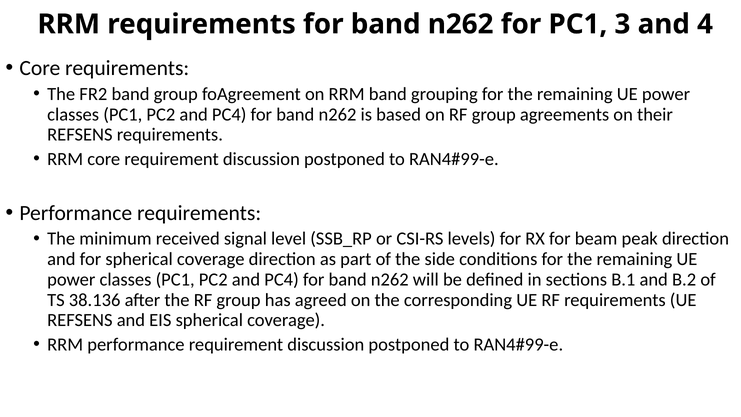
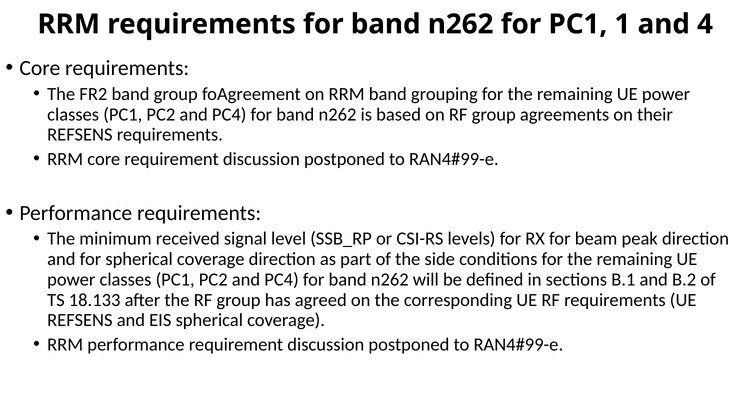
3: 3 -> 1 (622, 24)
38.136: 38.136 -> 18.133 (95, 300)
